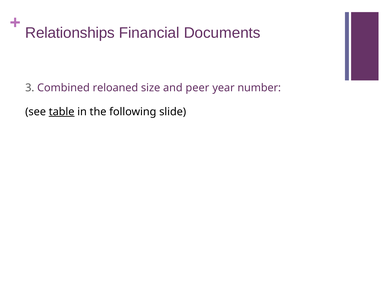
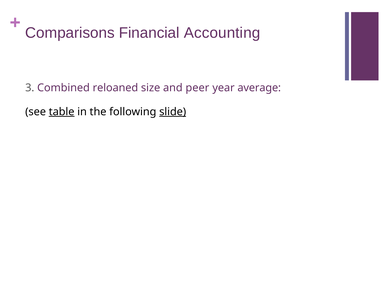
Relationships: Relationships -> Comparisons (70, 33)
Documents: Documents -> Accounting (222, 33)
number: number -> average (259, 88)
slide underline: none -> present (173, 112)
